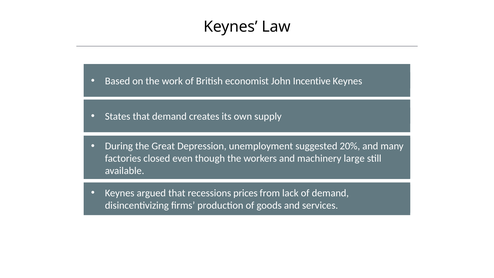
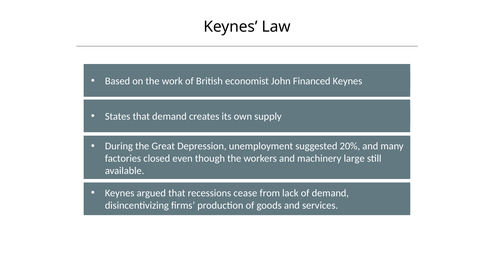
Incentive: Incentive -> Financed (312, 81)
prices: prices -> cease (245, 193)
